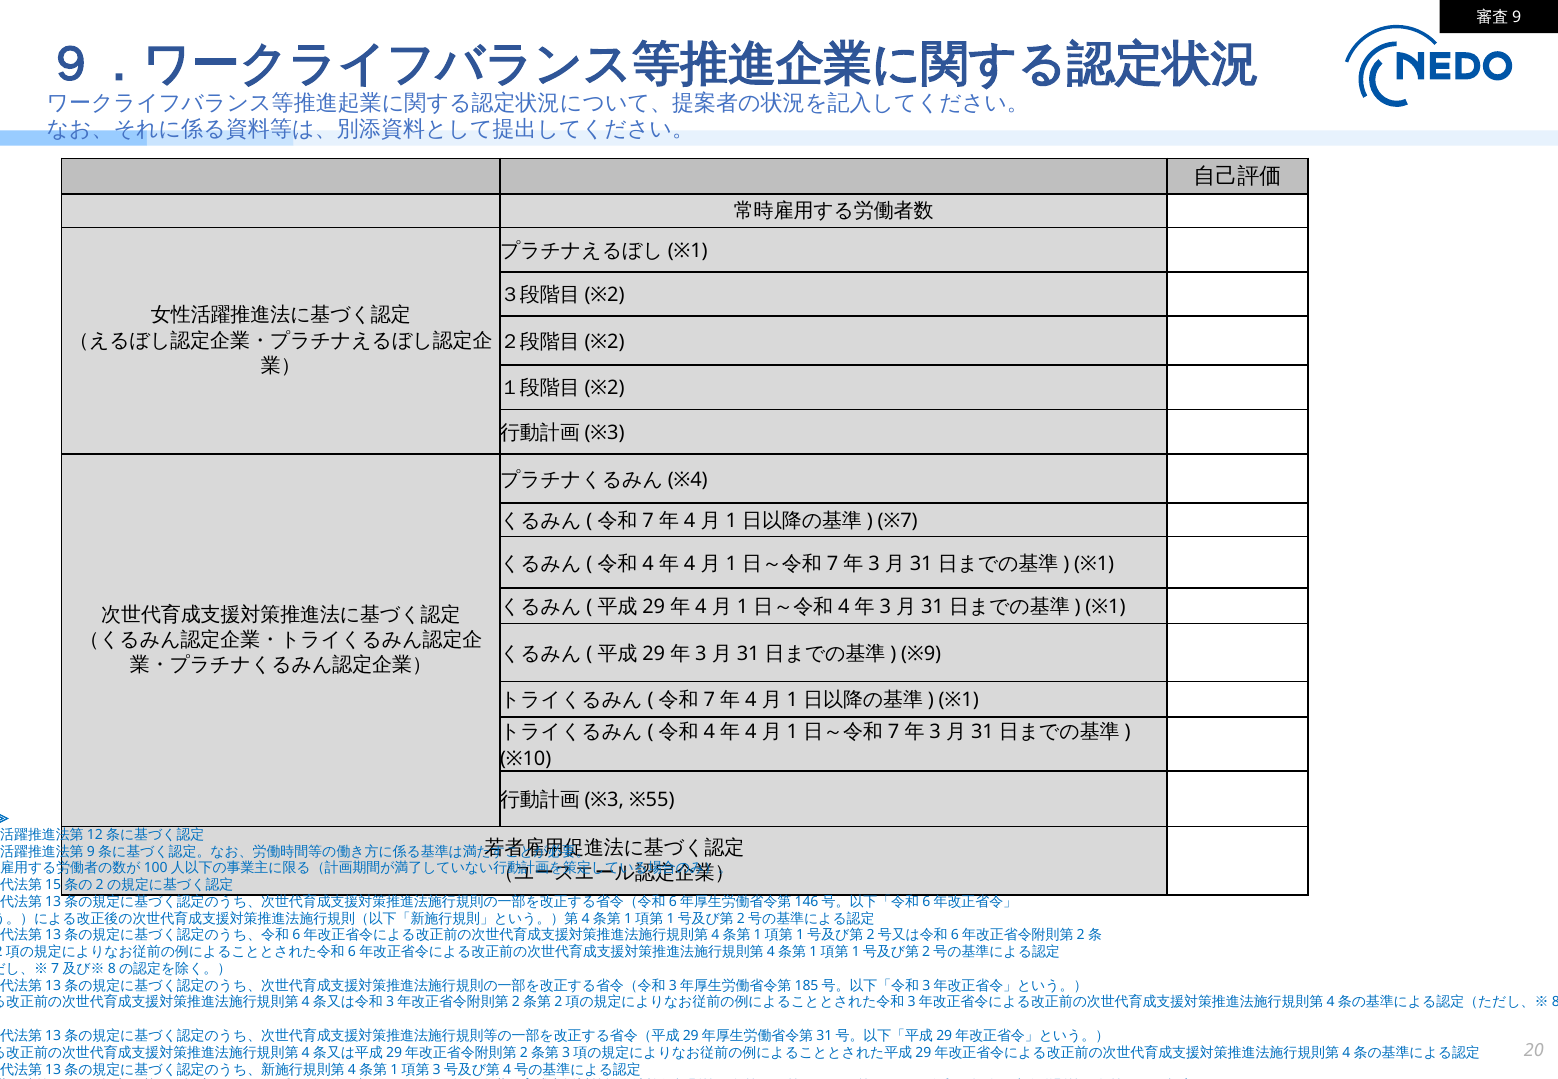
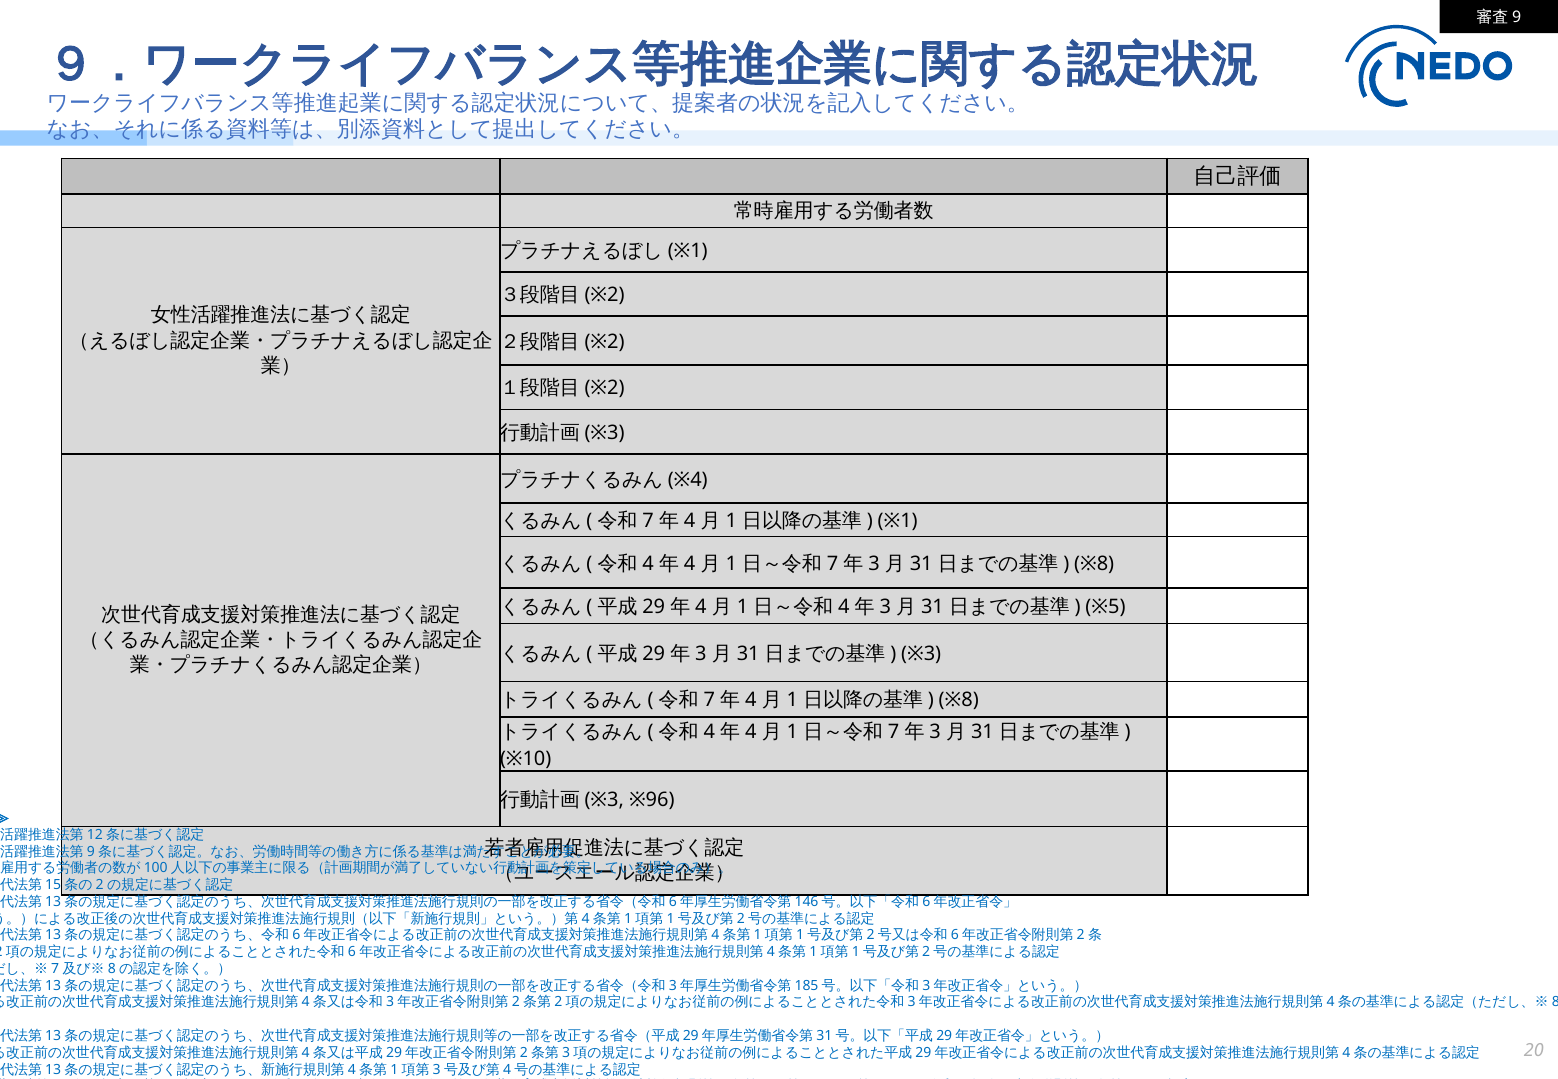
※7: ※7 -> ※1 (898, 521)
※1: ※1 -> ※8 (1094, 563)
※1: ※1 -> ※5 (1105, 607)
※9: ※9 -> ※3 (921, 653)
※1: ※1 -> ※8 (959, 700)
※55: ※55 -> ※96 (652, 800)
